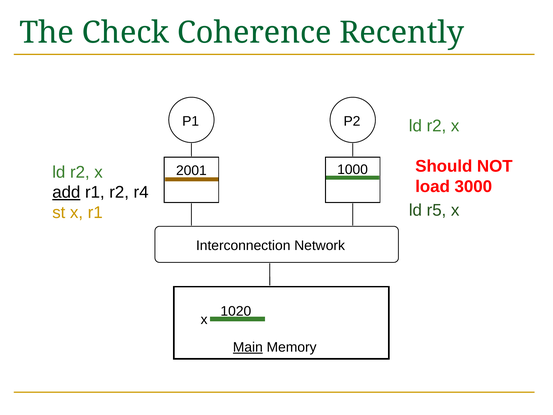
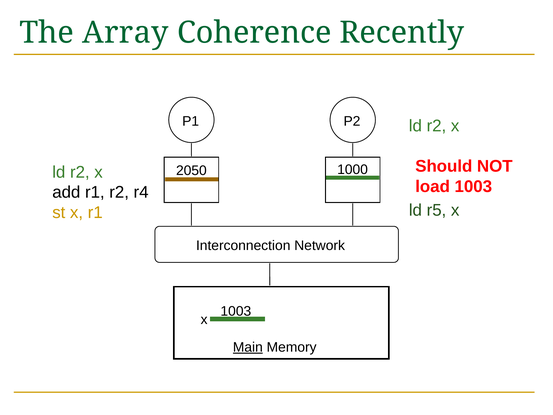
Check: Check -> Array (125, 33)
2001: 2001 -> 2050 (191, 171)
load 3000: 3000 -> 1003 (473, 186)
add underline: present -> none (66, 192)
1020: 1020 -> 1003 (236, 311)
